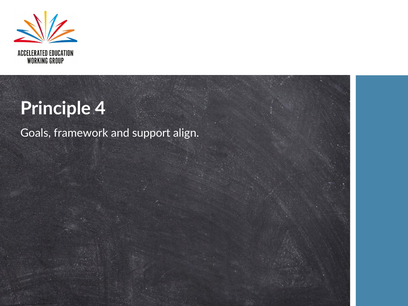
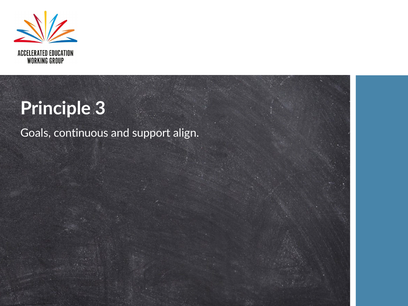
4: 4 -> 3 (101, 109)
framework: framework -> continuous (81, 133)
